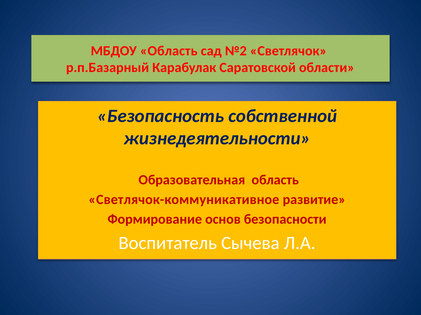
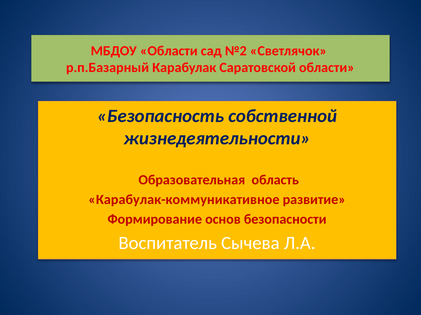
МБДОУ Область: Область -> Области (169, 51)
Светлячок-коммуникативное: Светлячок-коммуникативное -> Карабулак-коммуникативное (184, 200)
